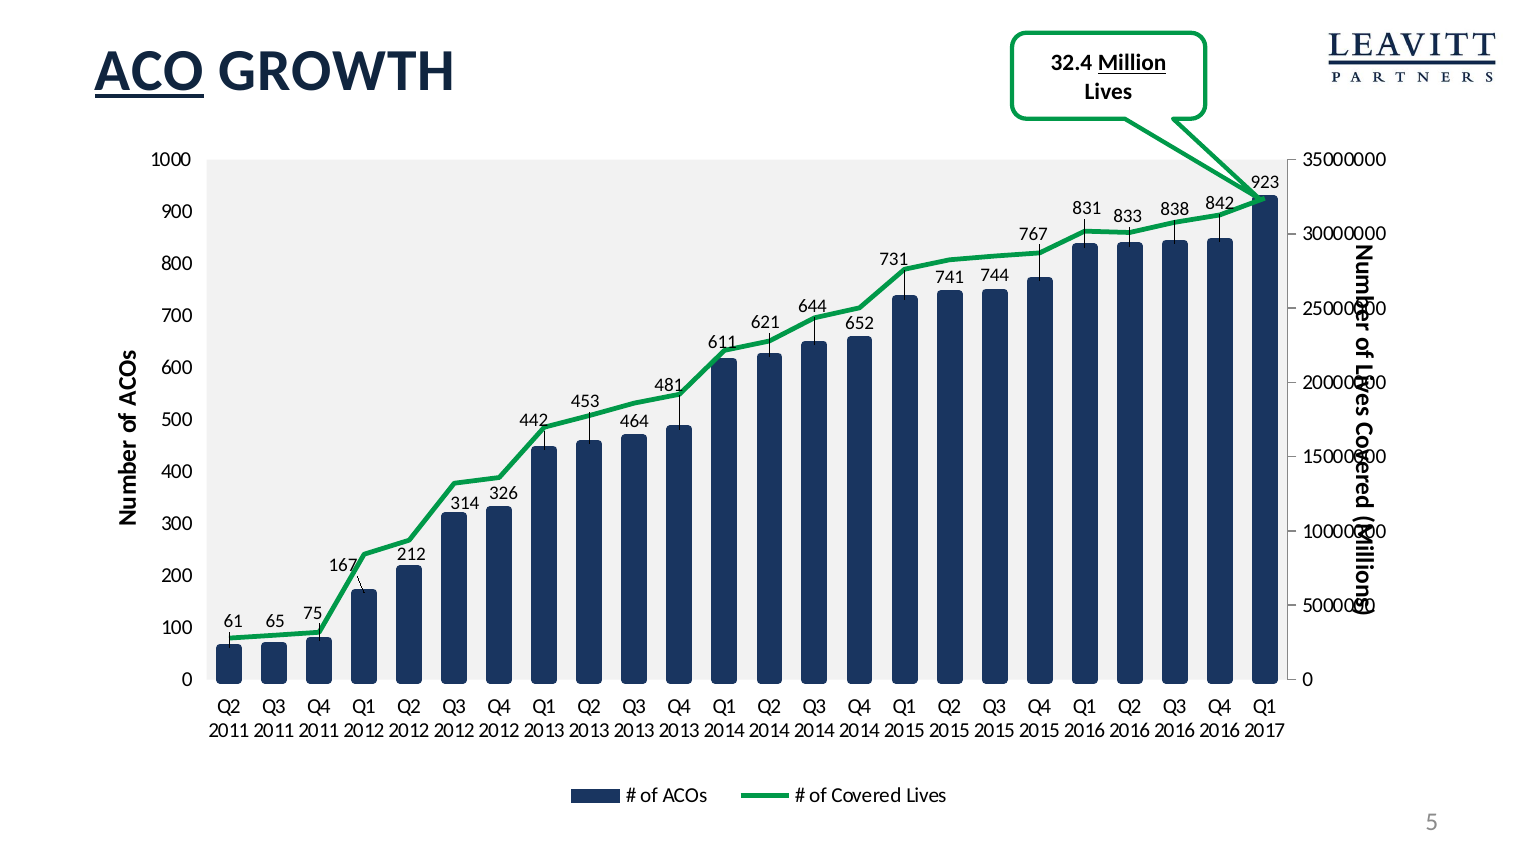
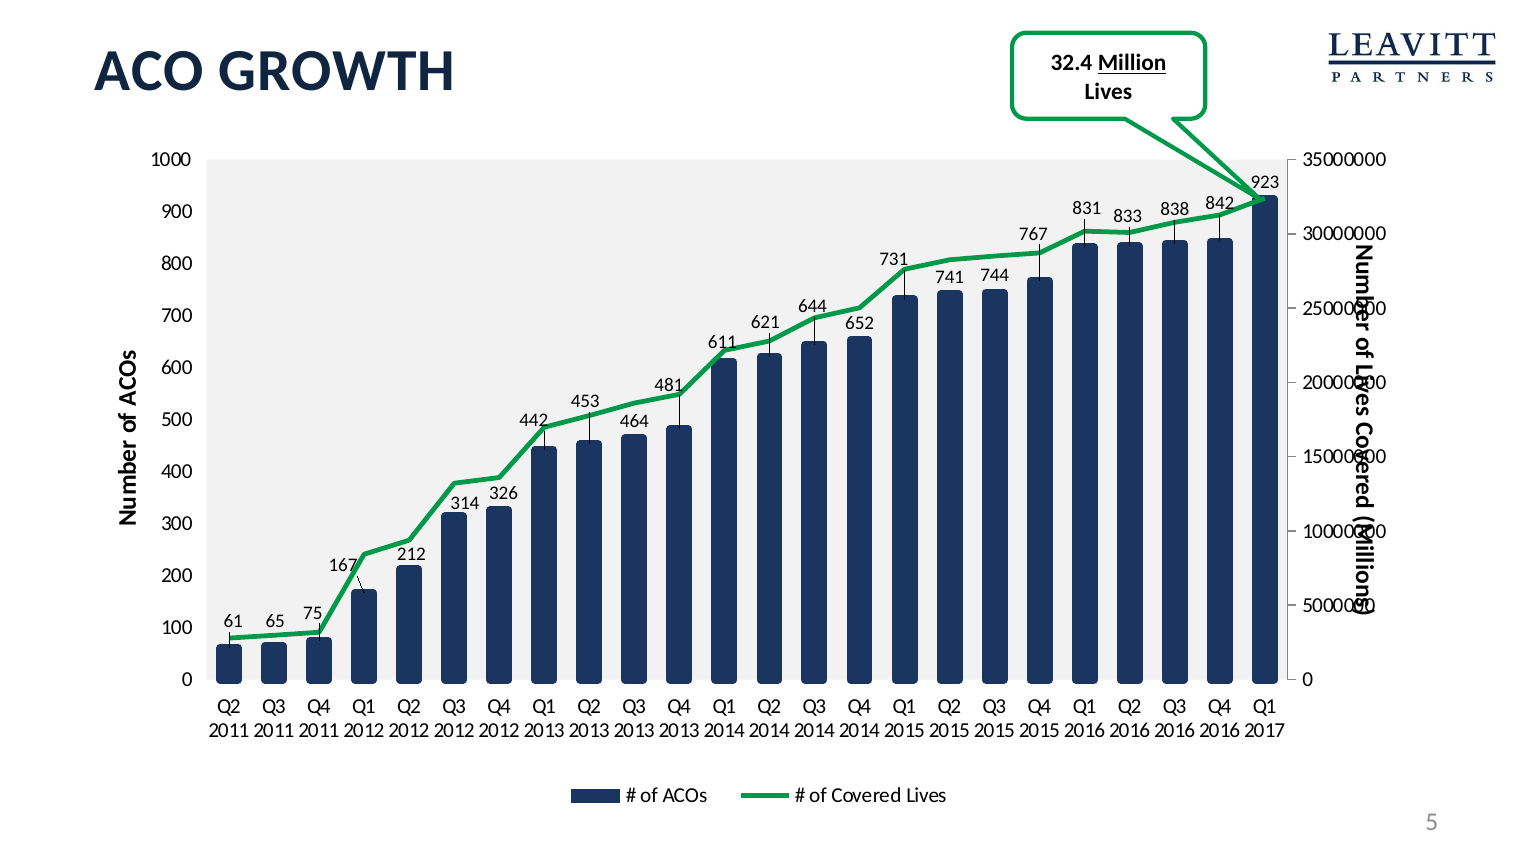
ACO underline: present -> none (149, 71)
